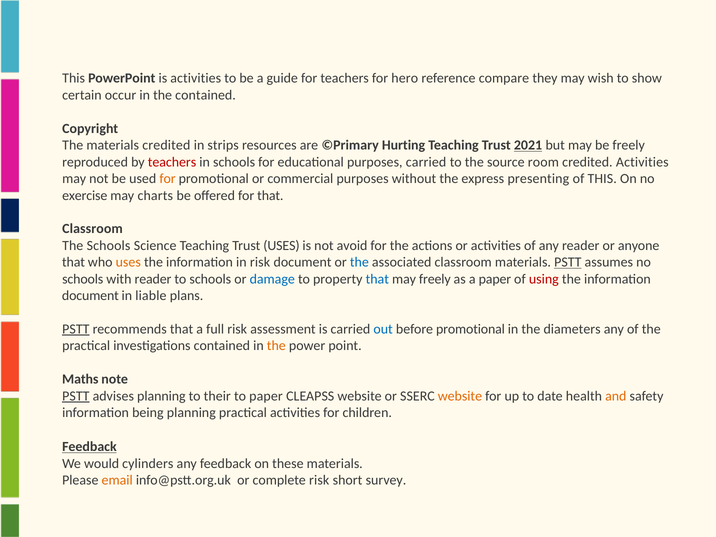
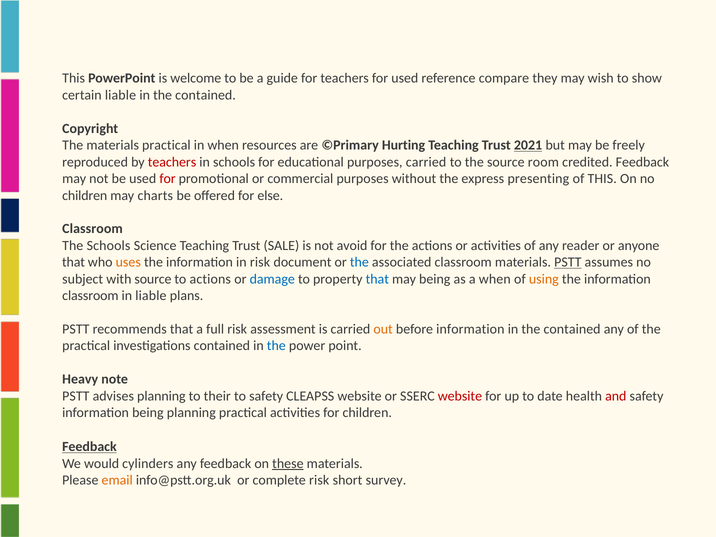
is activities: activities -> welcome (196, 78)
for hero: hero -> used (405, 78)
certain occur: occur -> liable (120, 95)
materials credited: credited -> practical (166, 145)
in strips: strips -> when (223, 145)
credited Activities: Activities -> Feedback (642, 162)
for colour: orange -> red (168, 179)
exercise: exercise -> children (85, 195)
for that: that -> else (270, 195)
Trust USES: USES -> SALE (281, 246)
schools: schools -> subject (83, 279)
with reader: reader -> source (153, 279)
to schools: schools -> actions (210, 279)
may freely: freely -> being (435, 279)
a paper: paper -> when (495, 279)
using colour: red -> orange (544, 279)
document: document -> classroom (90, 296)
PSTT underline: present -> none (76, 329)
out colour: blue -> orange (383, 329)
before promotional: promotional -> information (470, 329)
diameters: diameters -> contained (572, 329)
the colour: orange -> blue (276, 346)
Maths: Maths -> Heavy (80, 379)
PSTT underline: present -> none (76, 396)
to paper: paper -> safety (266, 396)
website colour: orange -> red (460, 396)
and colour: orange -> red (616, 396)
these underline: none -> present (288, 463)
